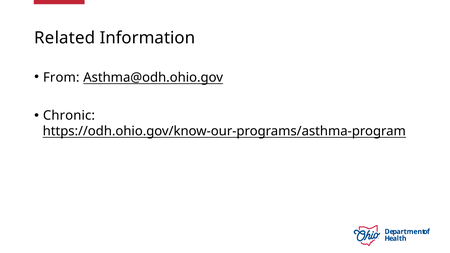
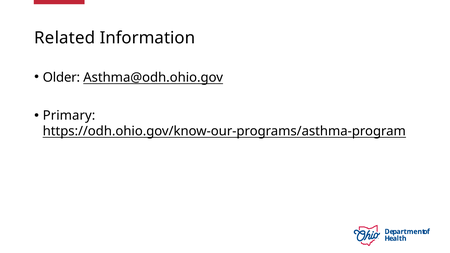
From: From -> Older (61, 78)
Chronic: Chronic -> Primary (69, 116)
